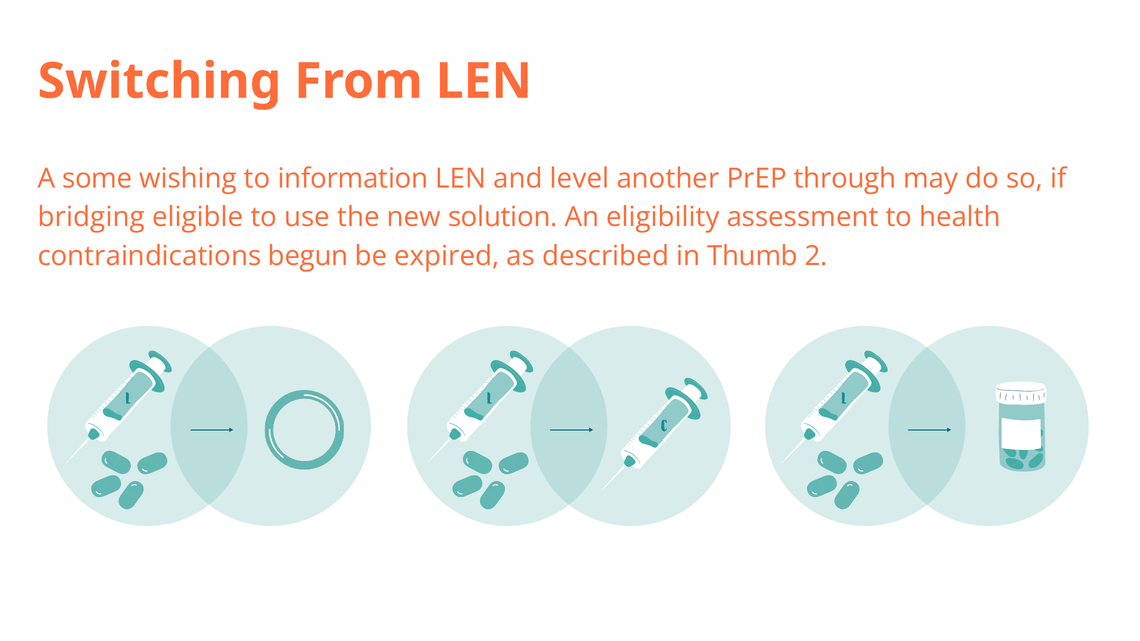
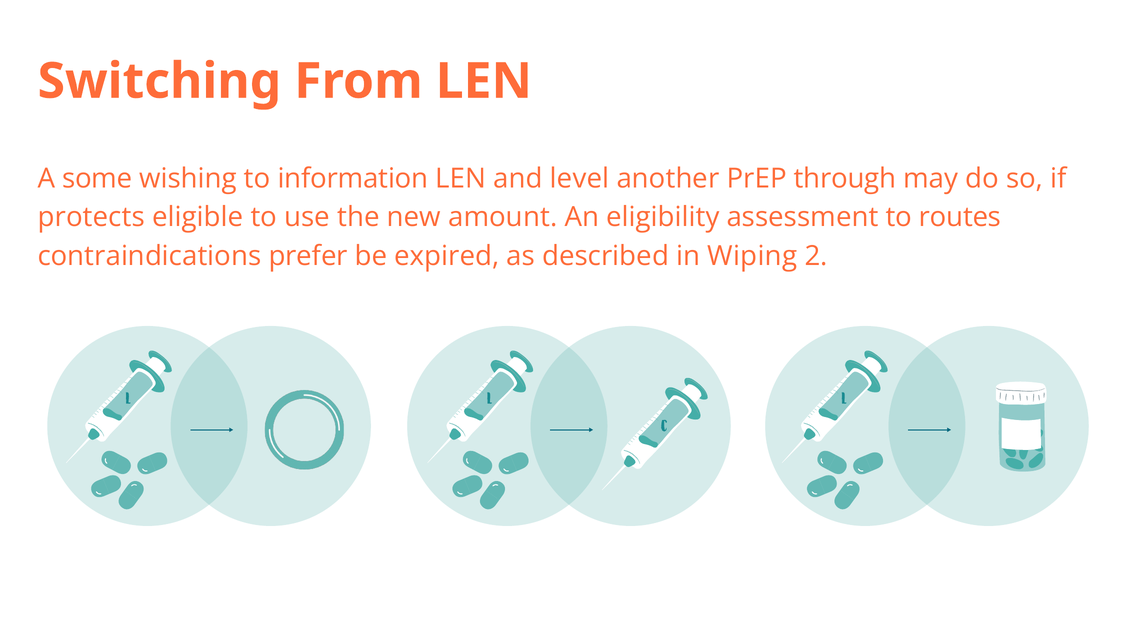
bridging: bridging -> protects (91, 217)
solution: solution -> amount (503, 217)
health: health -> routes (960, 217)
begun: begun -> prefer (308, 256)
Thumb: Thumb -> Wiping (752, 256)
